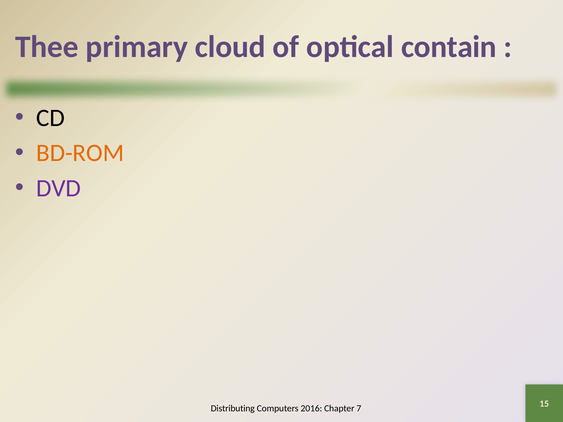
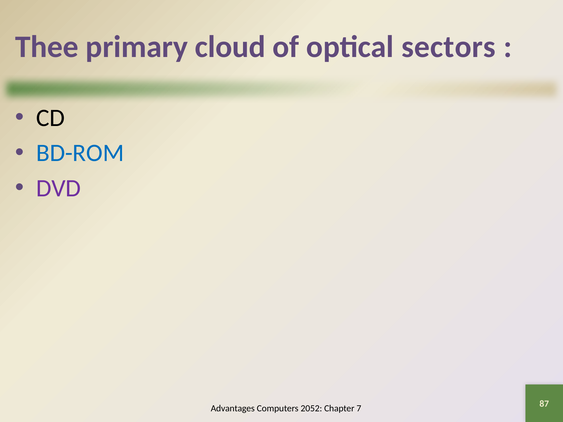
contain: contain -> sectors (449, 47)
BD-ROM colour: orange -> blue (80, 153)
Distributing: Distributing -> Advantages (233, 409)
2016: 2016 -> 2052 (311, 409)
15: 15 -> 87 (544, 404)
